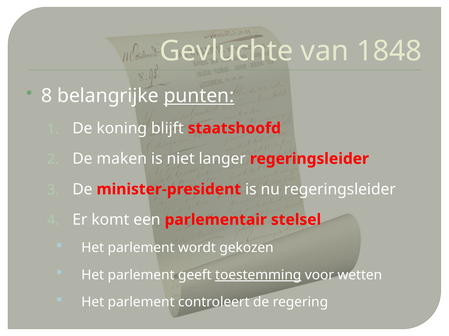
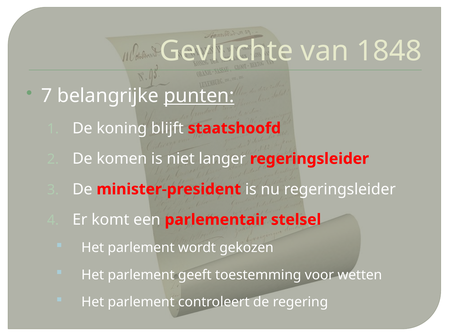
8: 8 -> 7 (47, 96)
maken: maken -> komen (122, 159)
toestemming underline: present -> none (258, 276)
